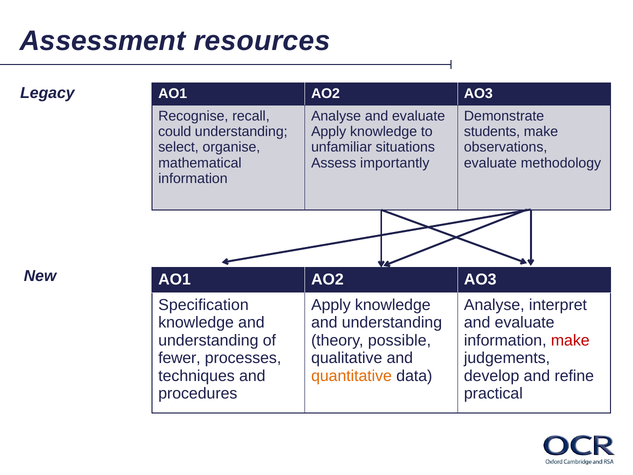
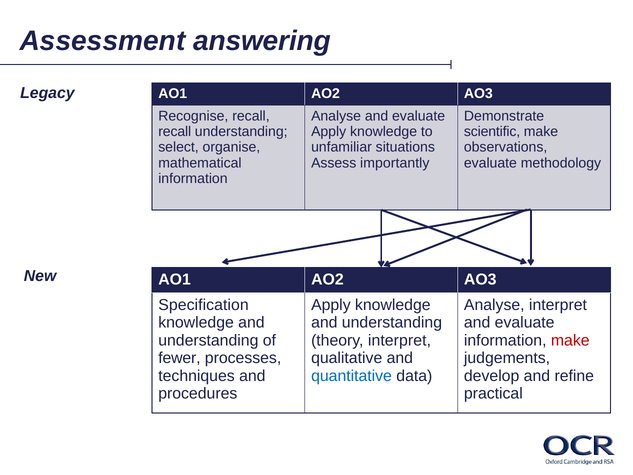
resources: resources -> answering (262, 41)
could: could -> recall (175, 132)
students: students -> scientific (492, 132)
theory possible: possible -> interpret (399, 340)
quantitative colour: orange -> blue (352, 376)
